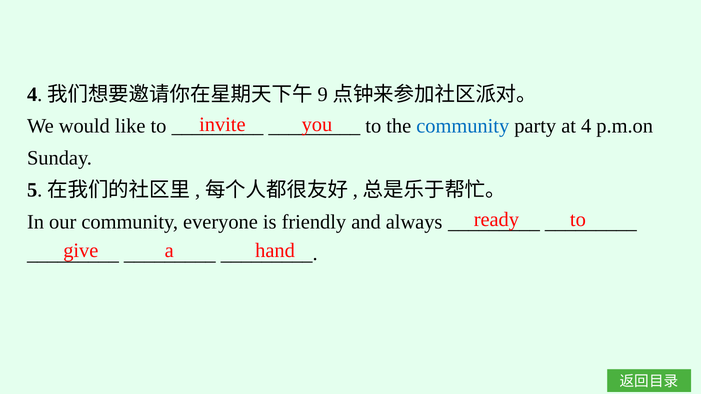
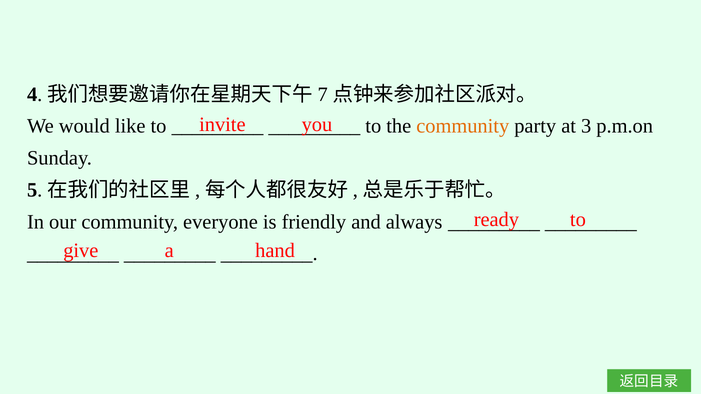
9: 9 -> 7 (323, 94)
community colour: blue -> orange (463, 126)
at 4: 4 -> 3 (586, 126)
